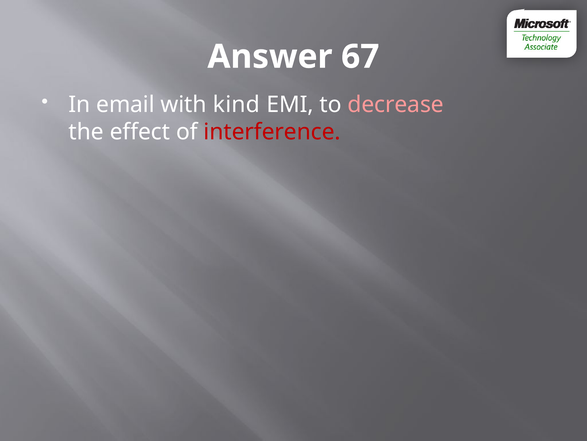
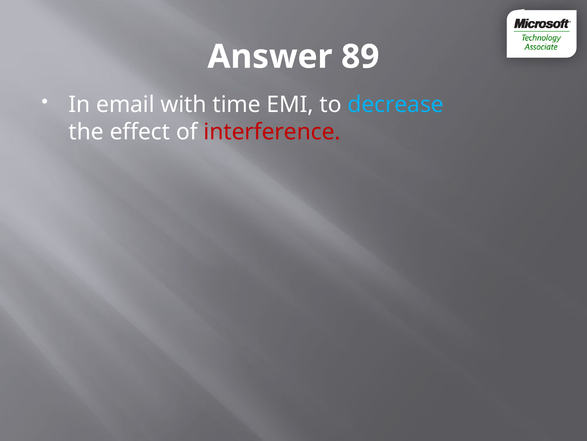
67: 67 -> 89 (360, 57)
kind: kind -> time (237, 104)
decrease colour: pink -> light blue (396, 104)
